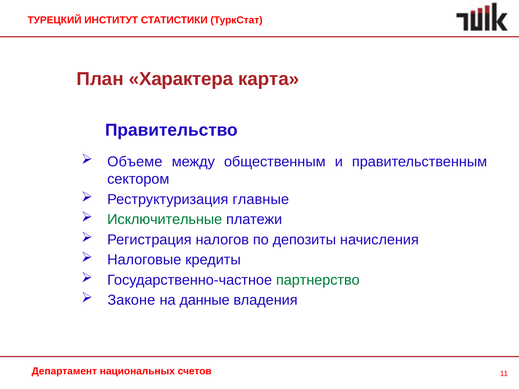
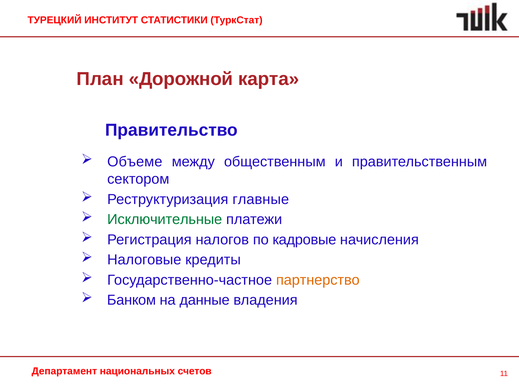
Характера: Характера -> Дорожной (181, 79)
депозиты: депозиты -> кадровые (304, 240)
партнерство colour: green -> orange (318, 280)
Законе: Законе -> Банком (131, 300)
